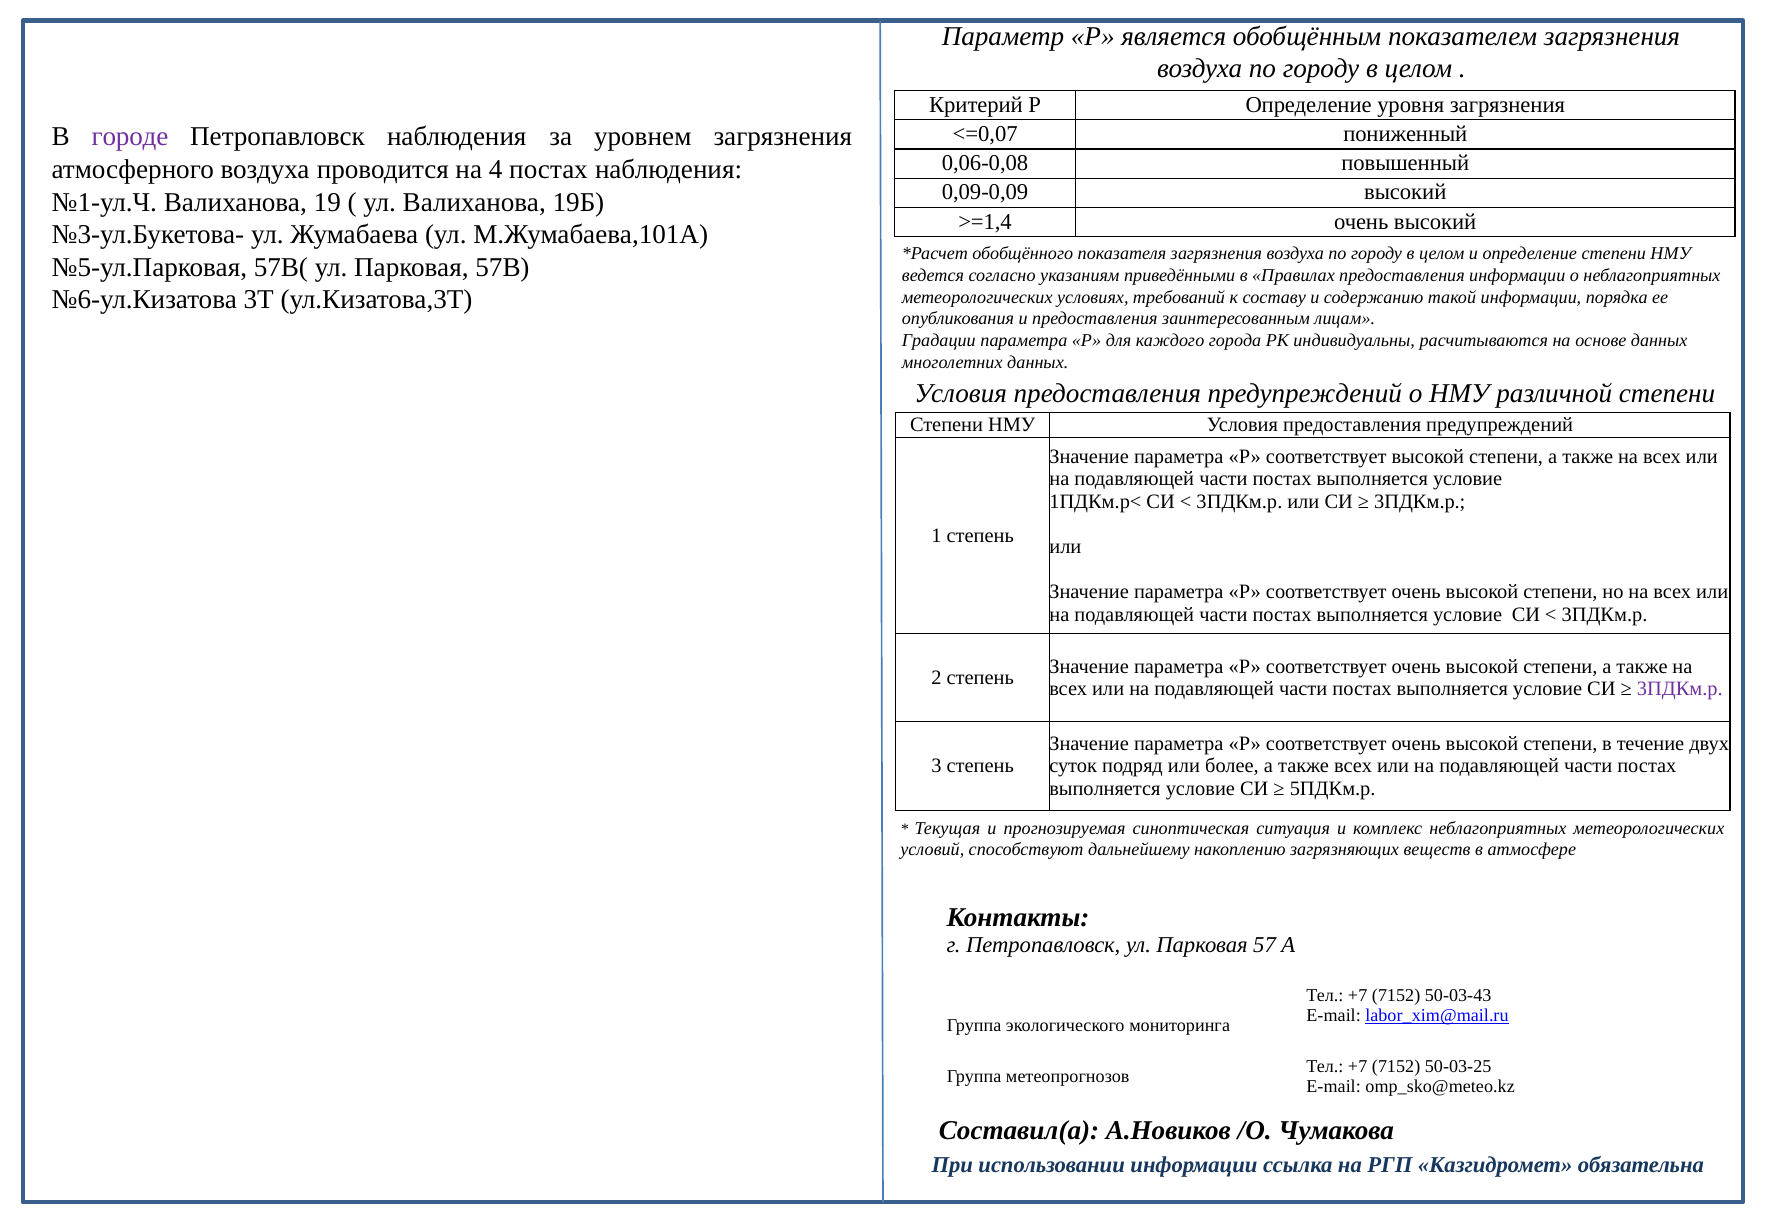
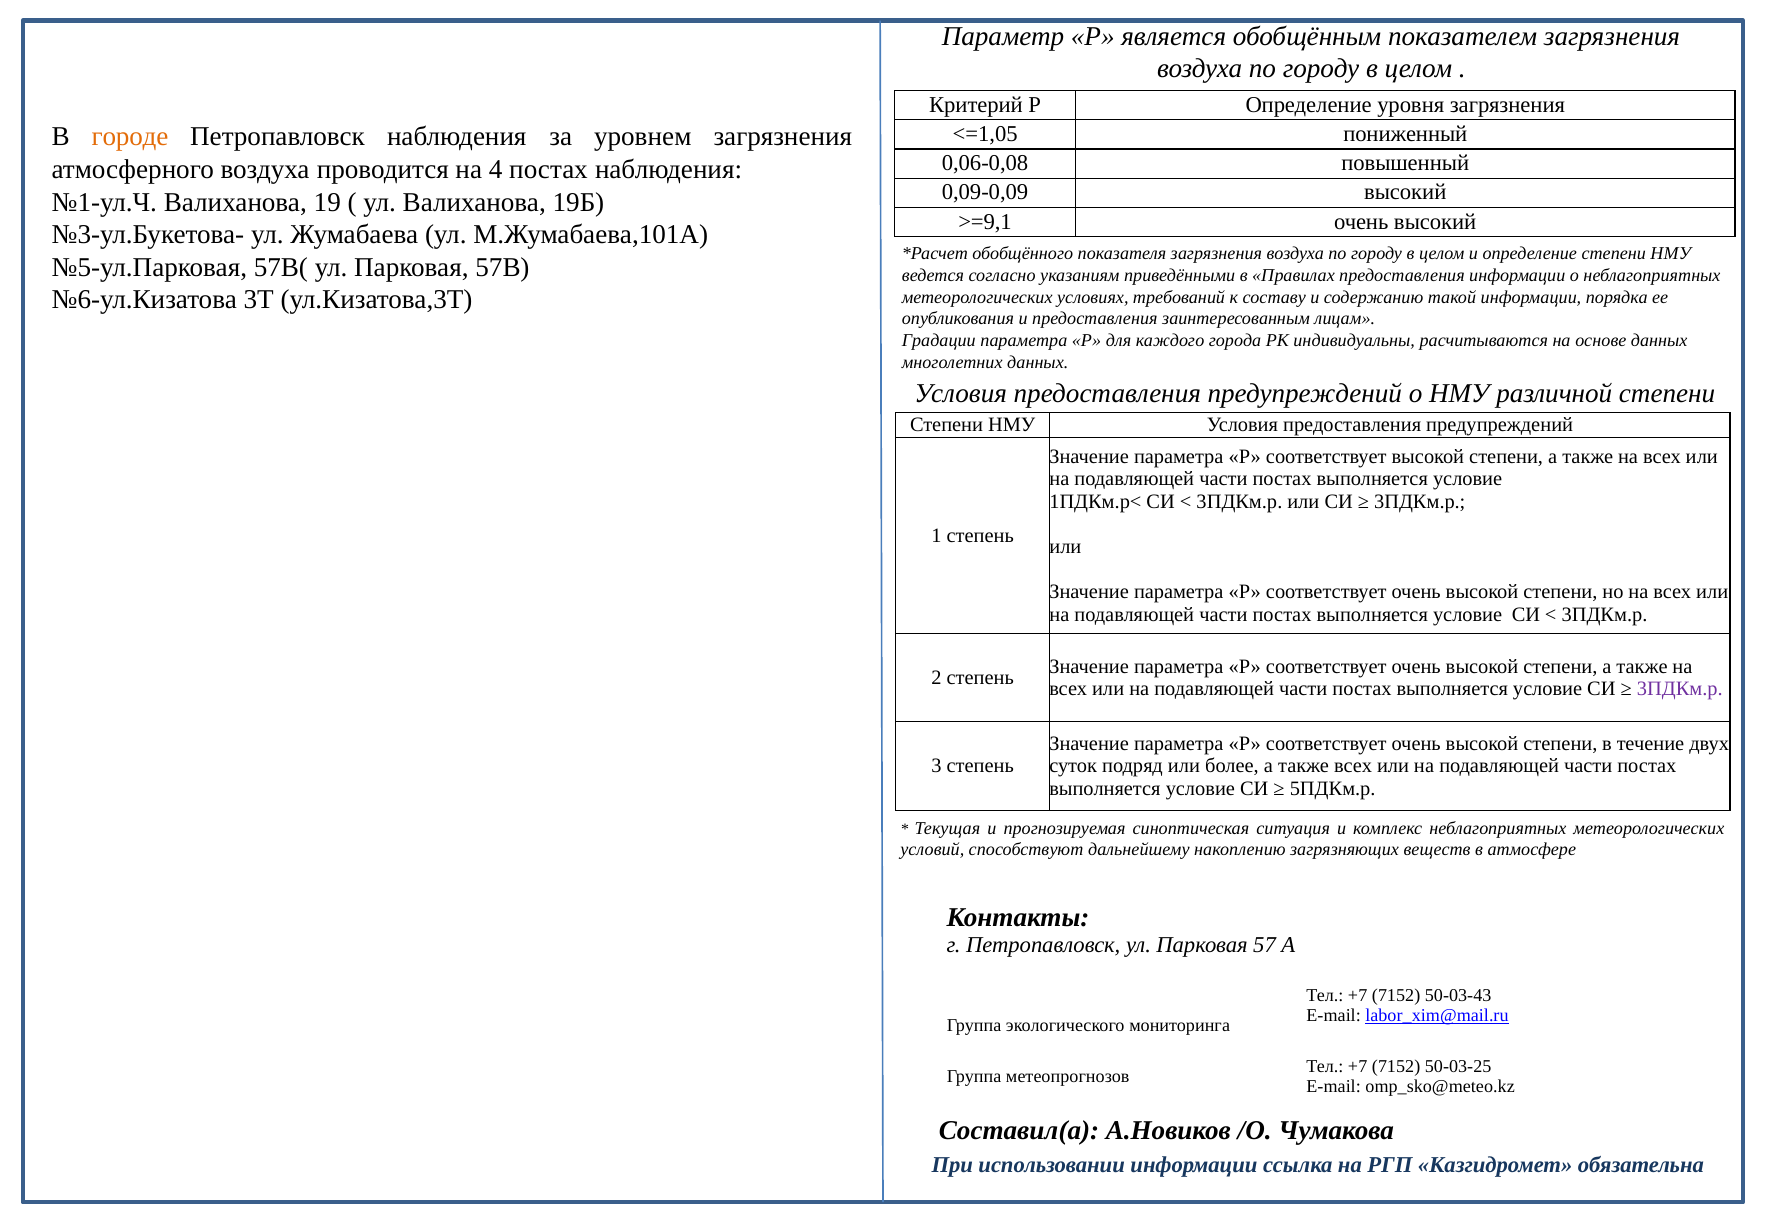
<=0,07: <=0,07 -> <=1,05 (985, 134)
городе colour: purple -> orange (130, 137)
>=1,4: >=1,4 -> >=9,1 (985, 222)
